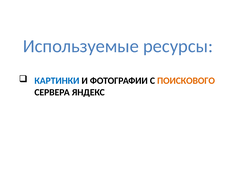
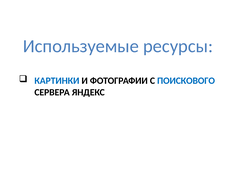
ПОИСКОВОГО colour: orange -> blue (186, 81)
